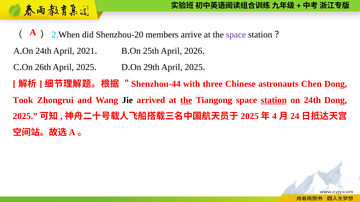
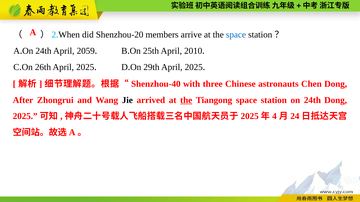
space colour: purple -> blue (236, 35)
2021: 2021 -> 2059 (86, 51)
2026: 2026 -> 2010 (193, 51)
Shenzhou-44: Shenzhou-44 -> Shenzhou-40 (156, 84)
Took: Took -> After (23, 100)
station underline: present -> none (274, 100)
